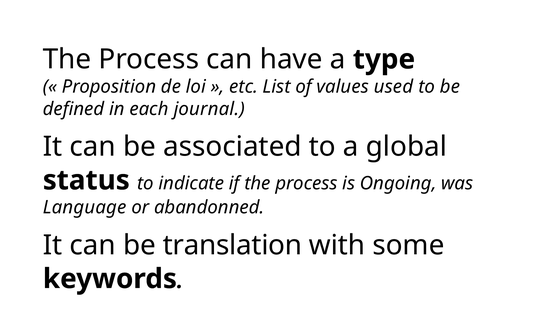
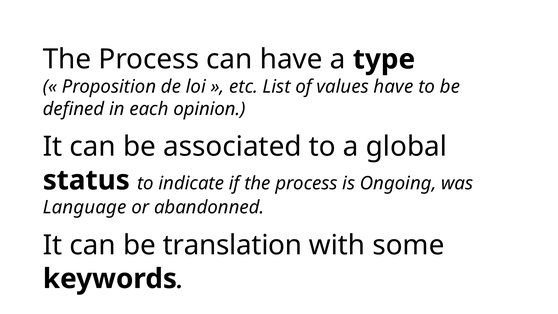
values used: used -> have (394, 87)
journal: journal -> opinion (209, 109)
